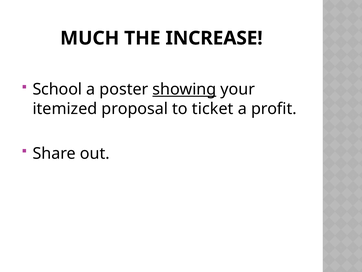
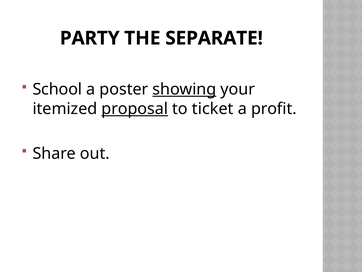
MUCH: MUCH -> PARTY (90, 38)
INCREASE: INCREASE -> SEPARATE (214, 38)
proposal underline: none -> present (135, 109)
